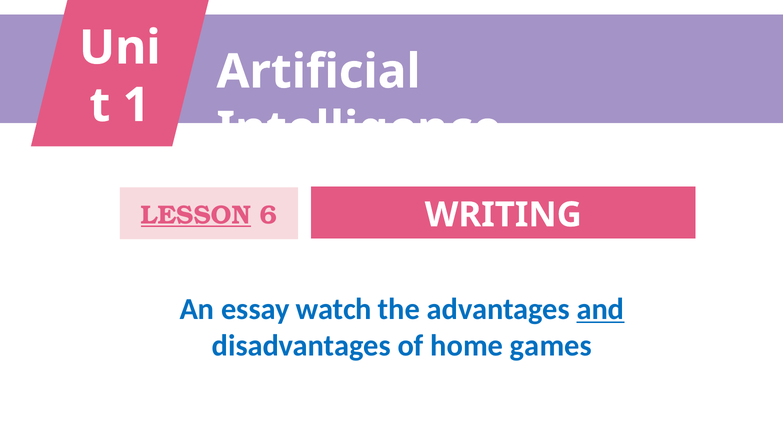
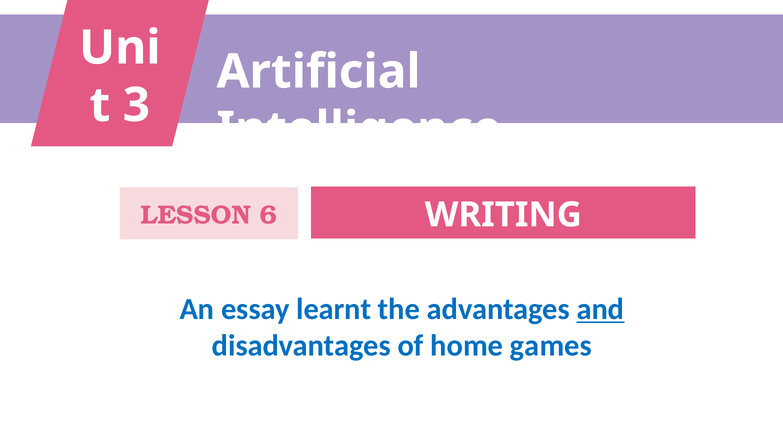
1: 1 -> 3 (136, 105)
LESSON underline: present -> none (196, 215)
watch: watch -> learnt (334, 309)
